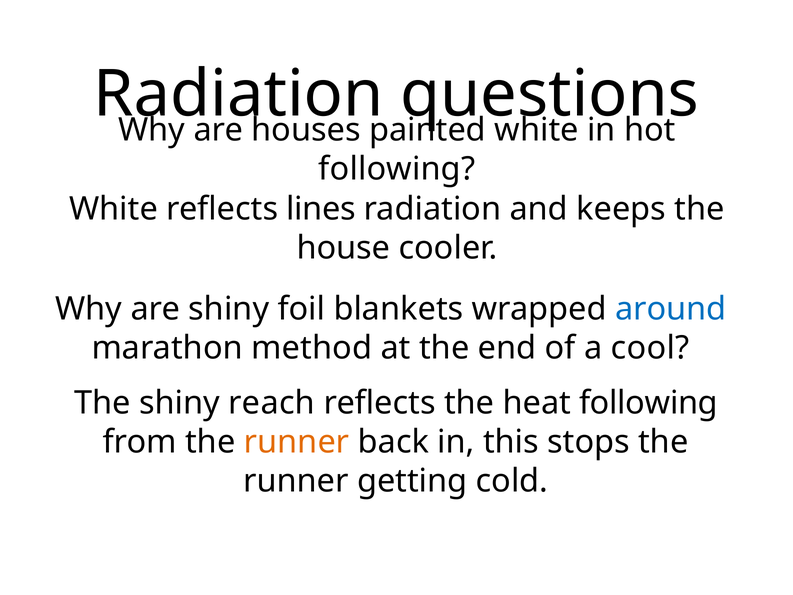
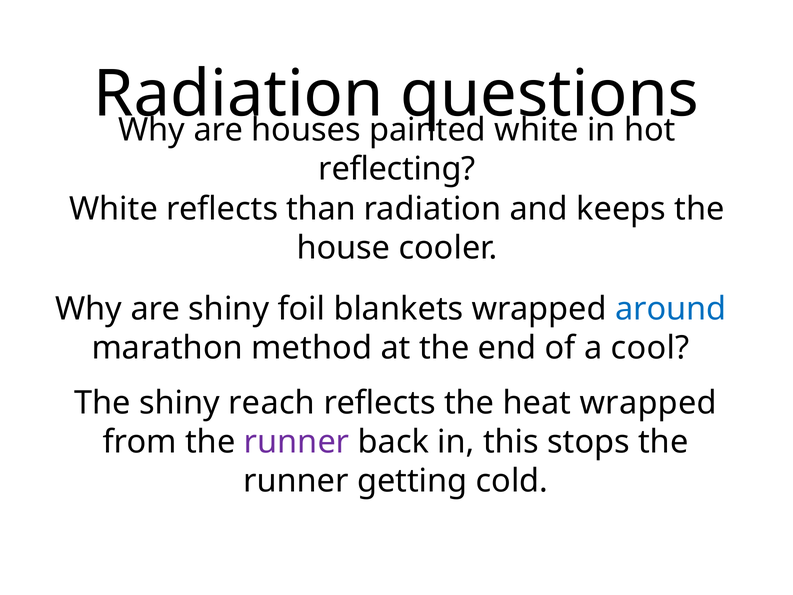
following: following -> reflecting (397, 169)
lines: lines -> than (321, 209)
heat following: following -> wrapped (648, 403)
runner colour: orange -> purple (297, 442)
